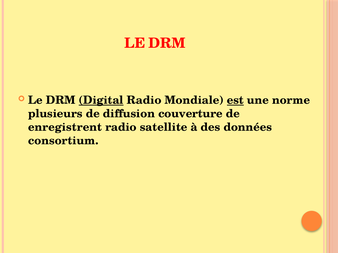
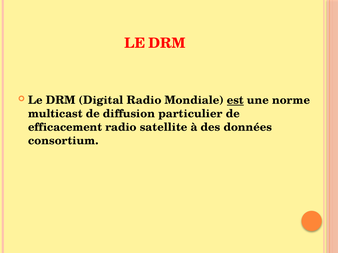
Digital underline: present -> none (101, 100)
plusieurs: plusieurs -> multicast (55, 114)
couverture: couverture -> particulier (190, 114)
enregistrent: enregistrent -> efficacement (65, 128)
